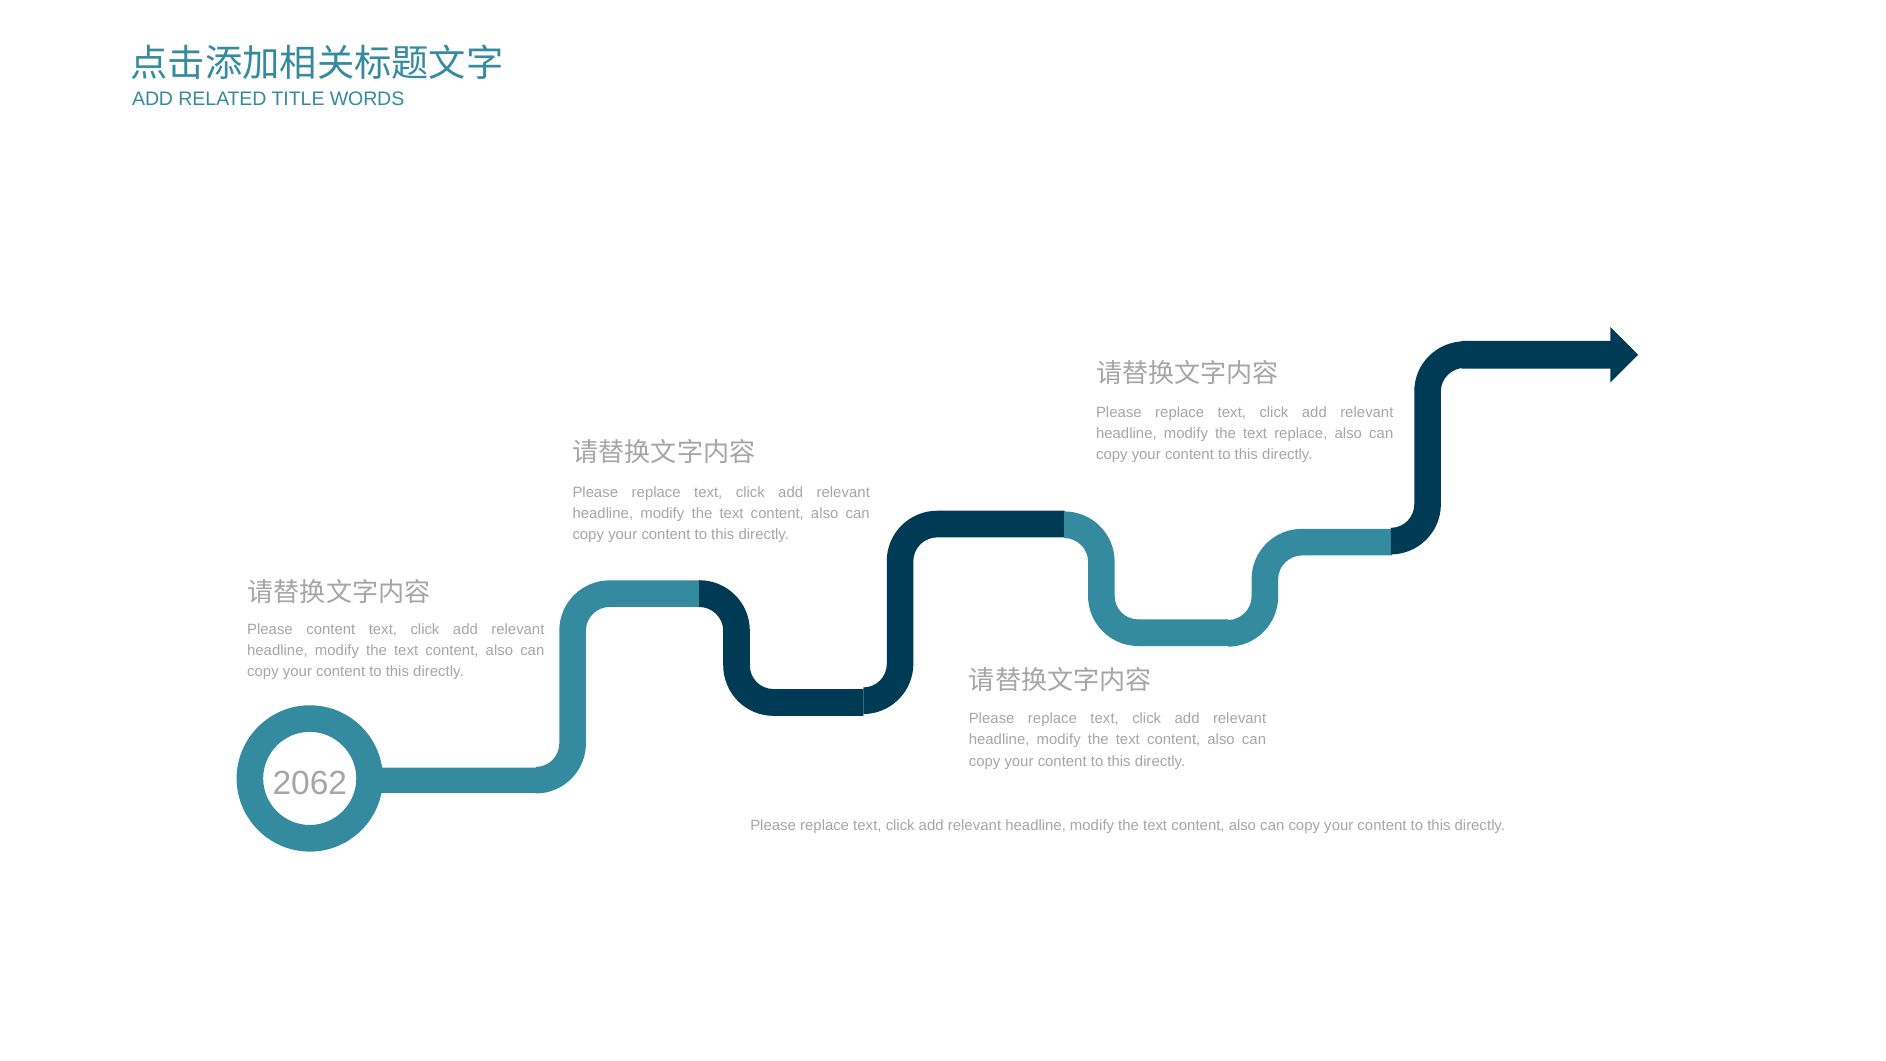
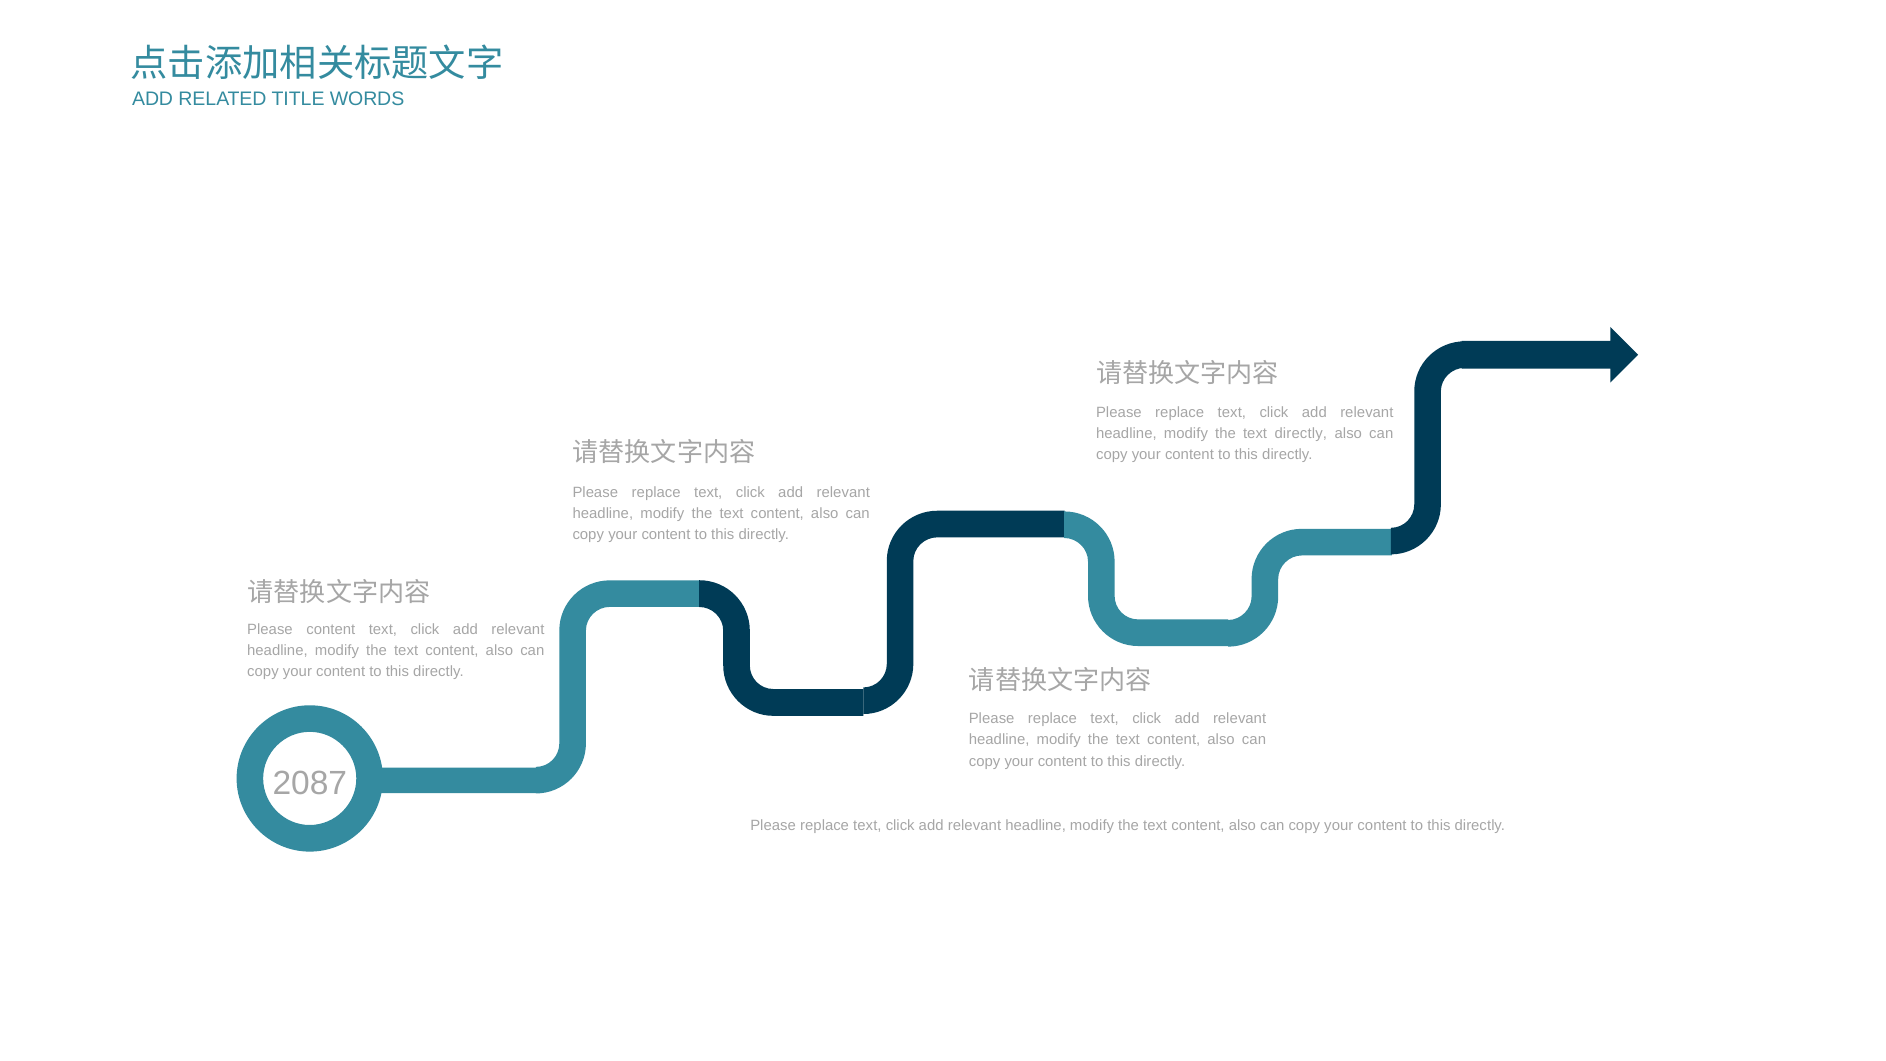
text replace: replace -> directly (1301, 434)
2062: 2062 -> 2087 (310, 783)
